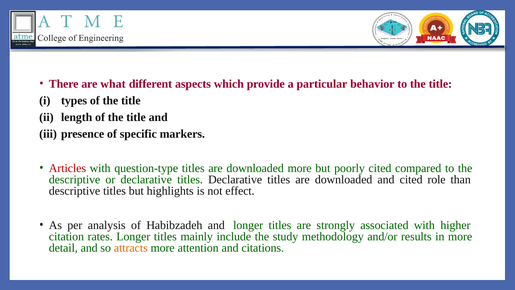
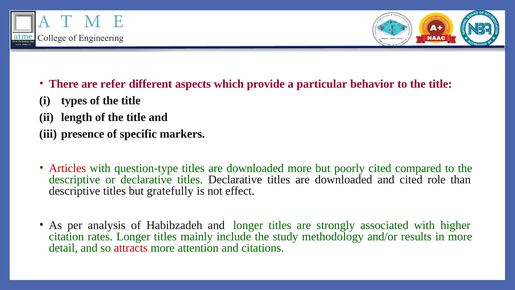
what: what -> refer (113, 84)
highlights: highlights -> gratefully (170, 191)
attracts colour: orange -> red (131, 248)
